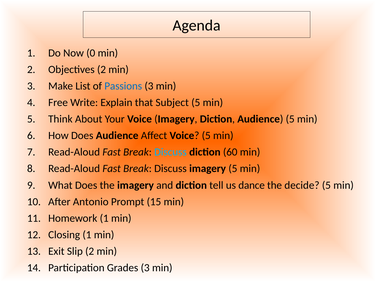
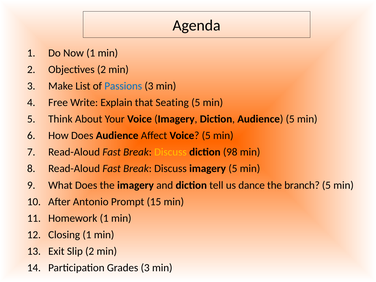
Now 0: 0 -> 1 (91, 53)
Subject: Subject -> Seating (172, 103)
Discuss colour: light blue -> yellow (170, 152)
60: 60 -> 98 (230, 152)
decide: decide -> branch (302, 185)
